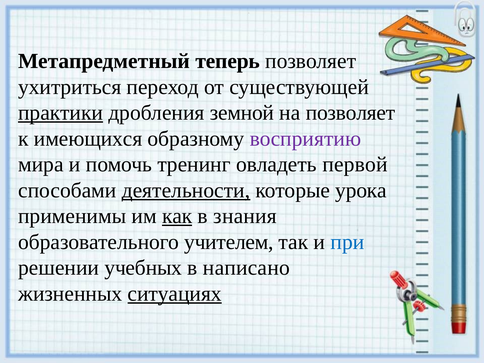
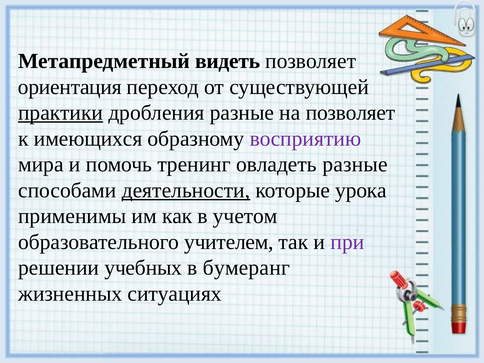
теперь: теперь -> видеть (228, 61)
ухитриться: ухитриться -> ориентация (70, 87)
дробления земной: земной -> разные (242, 113)
овладеть первой: первой -> разные (355, 164)
как underline: present -> none (177, 216)
знания: знания -> учетом (245, 216)
при colour: blue -> purple (347, 242)
написано: написано -> бумеранг (246, 268)
ситуациях underline: present -> none (175, 294)
